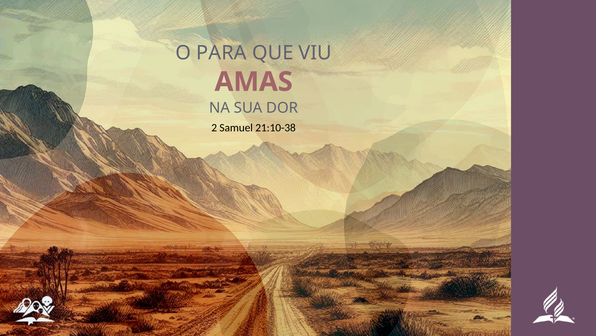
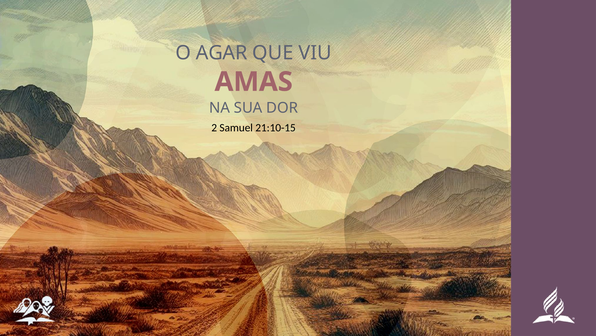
PARA: PARA -> AGAR (222, 53)
21:10-38: 21:10-38 -> 21:10-15 (276, 128)
